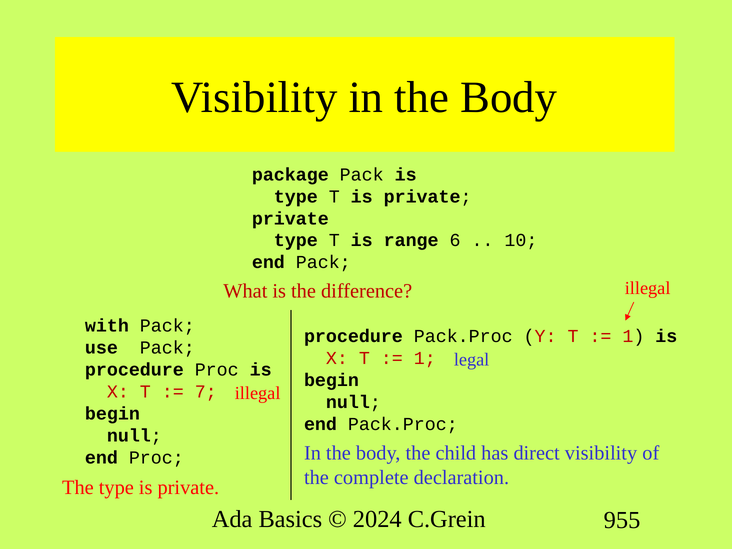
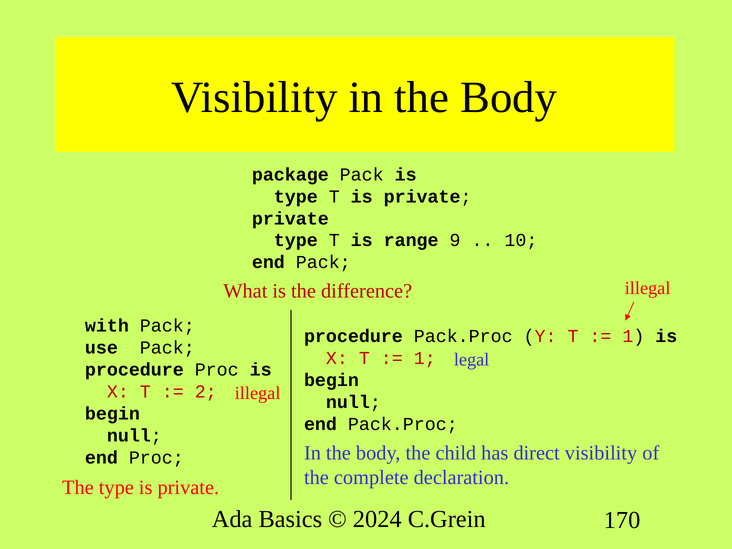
6: 6 -> 9 (455, 240)
7: 7 -> 2 (206, 392)
955: 955 -> 170 (622, 520)
